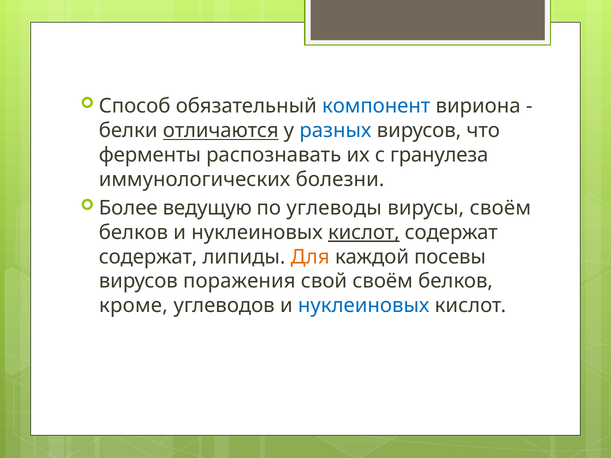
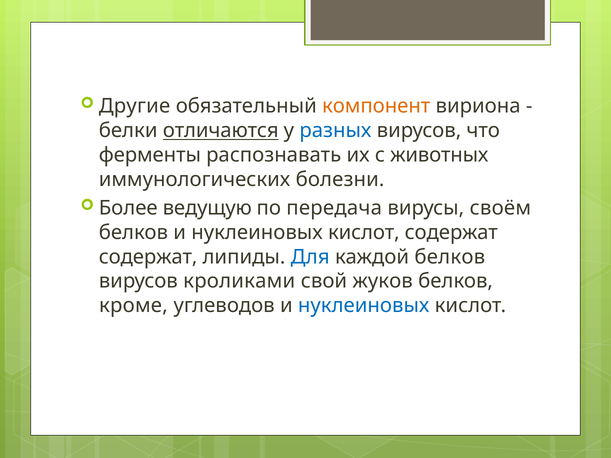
Способ: Способ -> Другие (135, 106)
компонент colour: blue -> orange (376, 106)
гранулеза: гранулеза -> животных (439, 155)
углеводы: углеводы -> передача (334, 208)
кислот underline: present -> none (364, 233)
Для colour: orange -> blue (310, 257)
каждой посевы: посевы -> белков (450, 257)
поражения: поражения -> кроликами (239, 281)
свой своём: своём -> жуков (383, 281)
